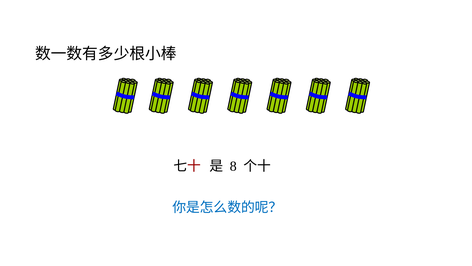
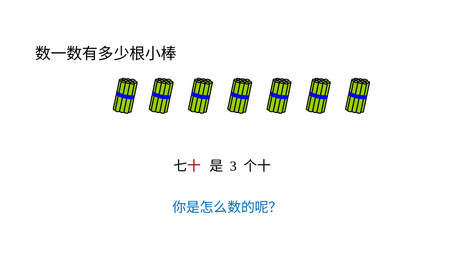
8: 8 -> 3 (233, 166)
